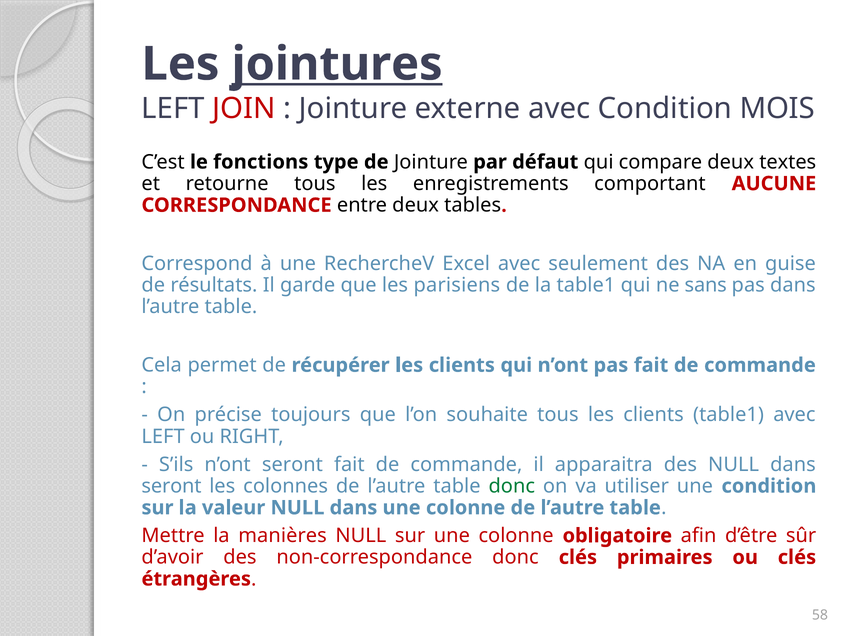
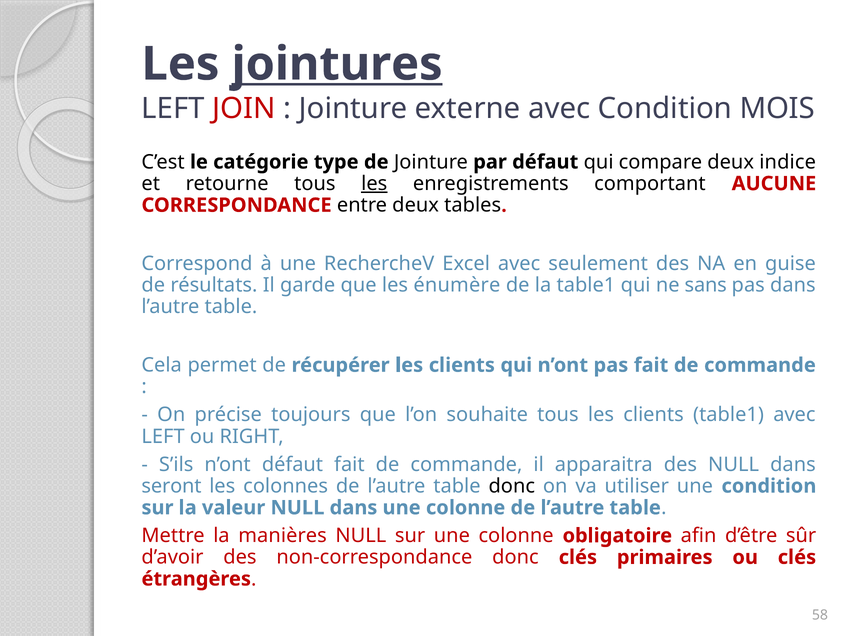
fonctions: fonctions -> catégorie (261, 162)
textes: textes -> indice (788, 162)
les underline: none -> present (374, 184)
parisiens: parisiens -> énumère (457, 285)
n’ont seront: seront -> défaut (292, 464)
donc colour: green -> black (512, 486)
